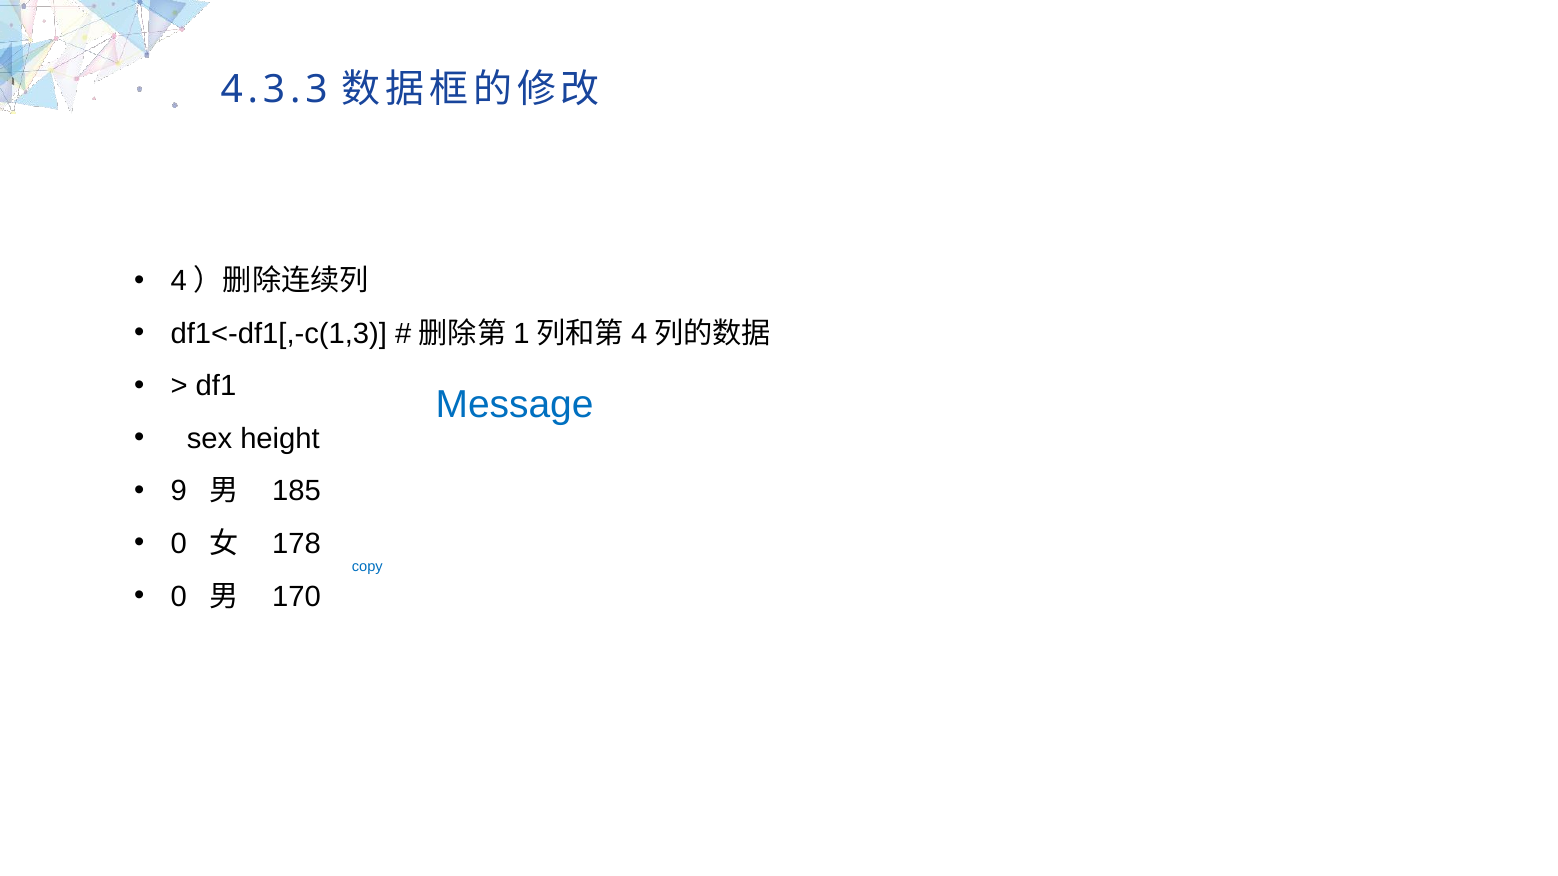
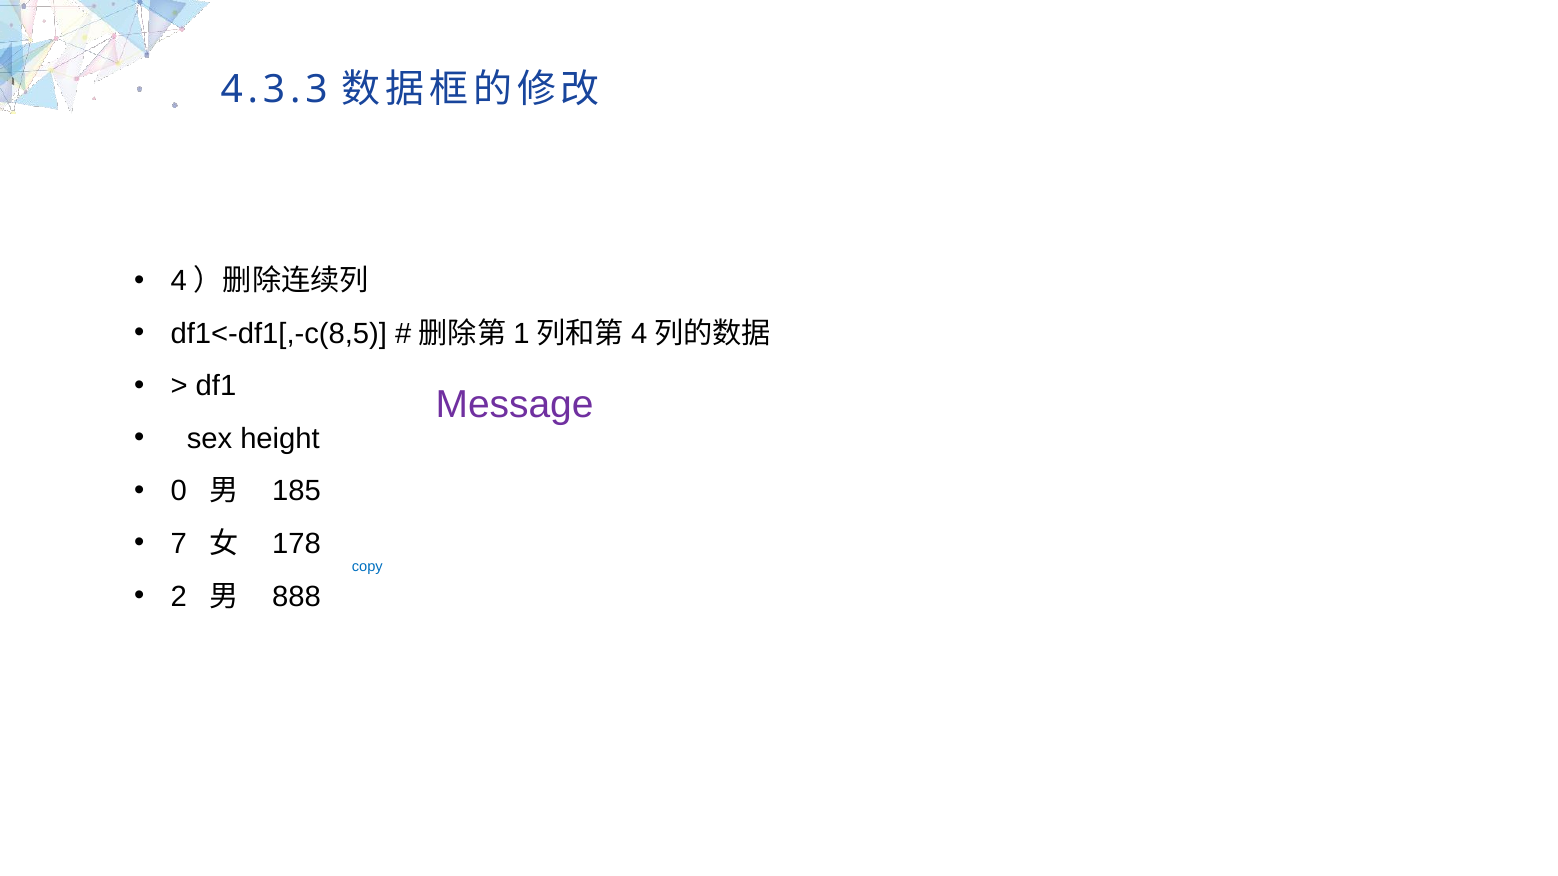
df1<-df1[,-c(1,3: df1<-df1[,-c(1,3 -> df1<-df1[,-c(8,5 (279, 334)
Message colour: blue -> purple (515, 405)
9: 9 -> 0 (179, 491)
0: 0 -> 7 (179, 544)
0: 0 -> 2 (179, 597)
170: 170 -> 888 (297, 597)
